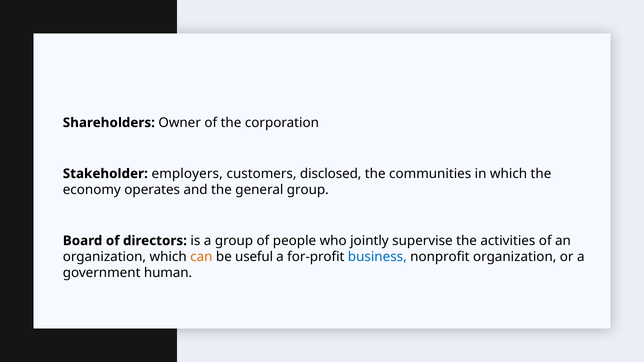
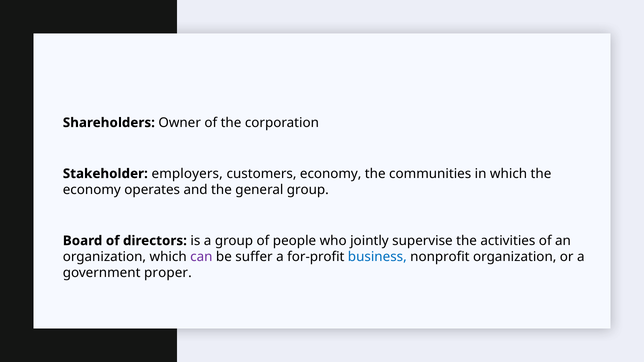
customers disclosed: disclosed -> economy (331, 174)
can colour: orange -> purple (201, 257)
useful: useful -> suffer (254, 257)
human: human -> proper (168, 273)
